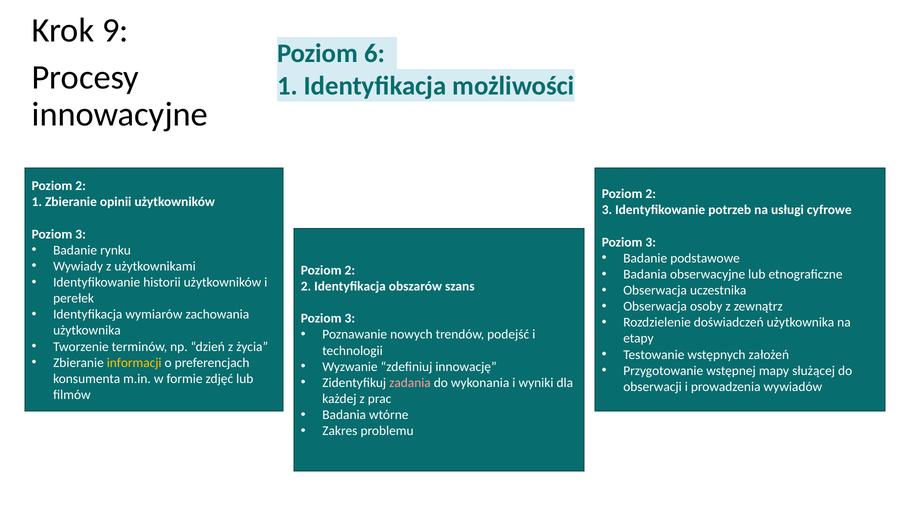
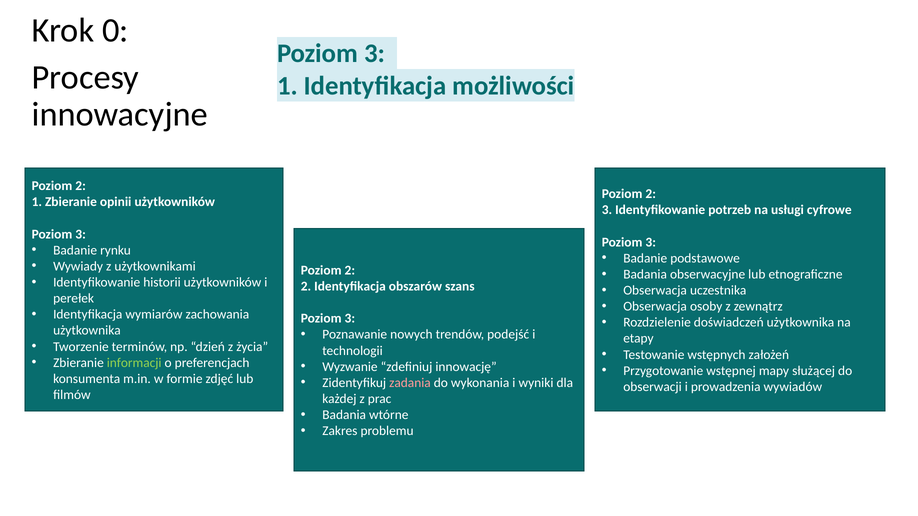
9: 9 -> 0 (115, 31)
6: 6 -> 3 (375, 54)
informacji colour: yellow -> light green (134, 363)
